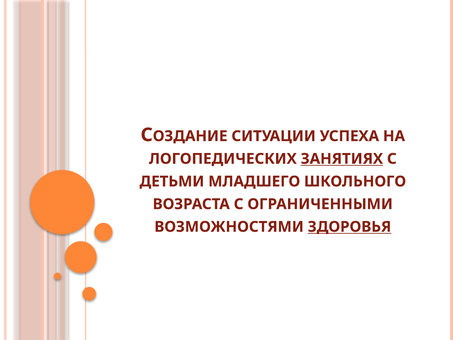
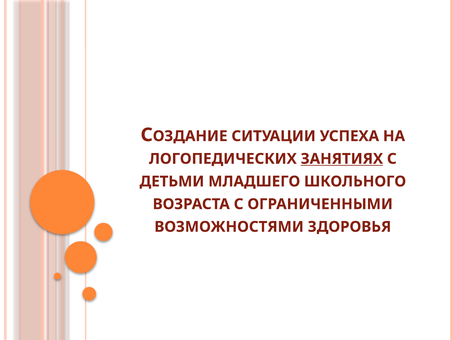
ЗДОРОВЬЯ underline: present -> none (350, 227)
